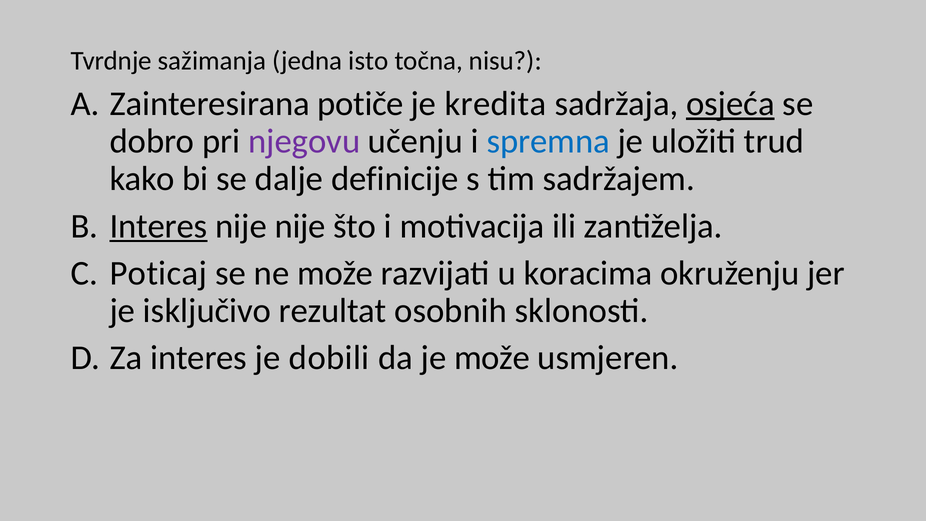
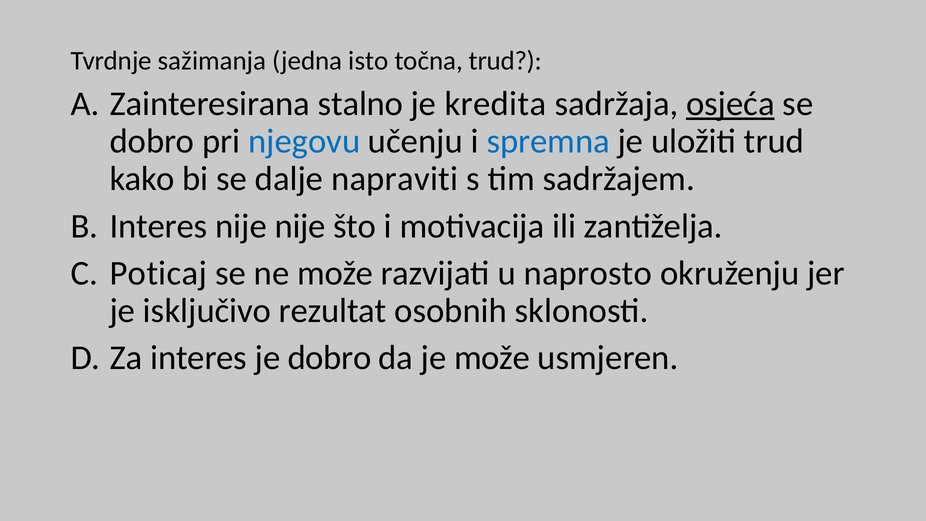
točna nisu: nisu -> trud (505, 61)
potiče: potiče -> stalno (361, 104)
njegovu colour: purple -> blue (304, 141)
definicije: definicije -> napraviti (395, 179)
Interes underline: present -> none (159, 226)
koracima: koracima -> naprosto (588, 273)
je dobili: dobili -> dobro (329, 358)
